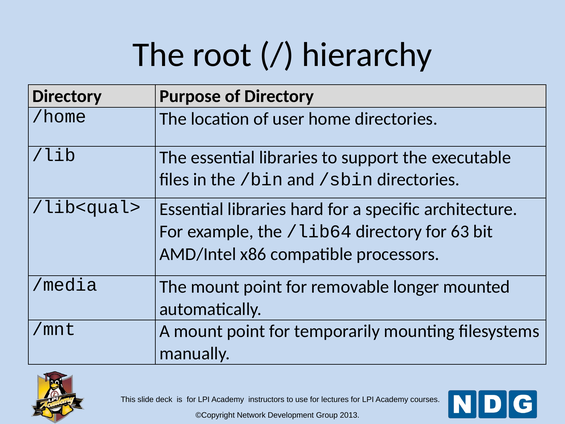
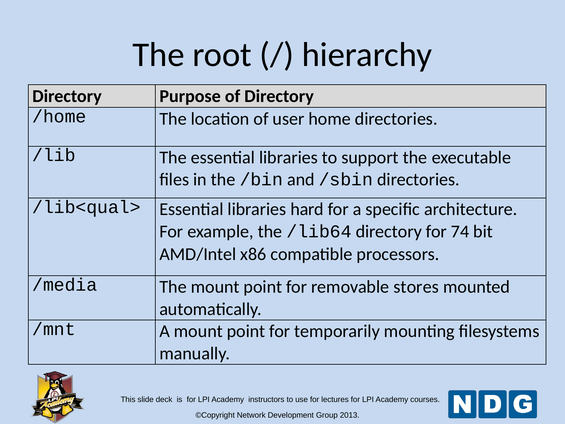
63: 63 -> 74 (460, 231)
longer: longer -> stores (416, 287)
